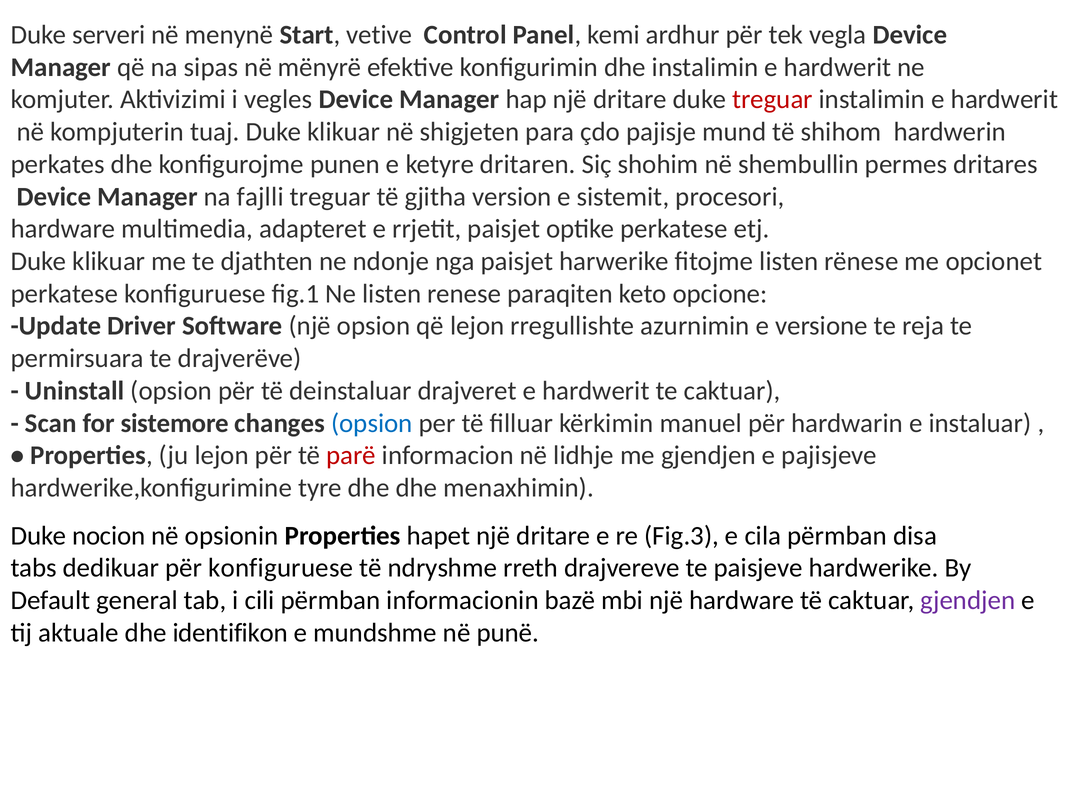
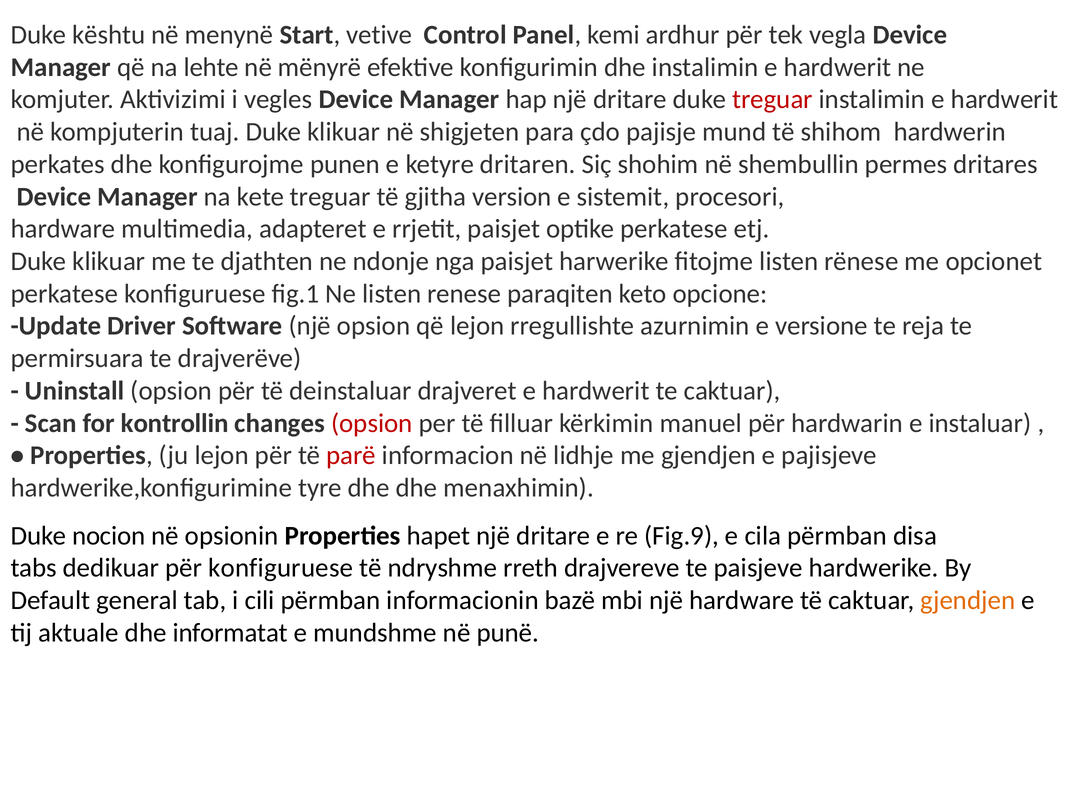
serveri: serveri -> kështu (109, 35)
sipas: sipas -> lehte (211, 67)
fajlli: fajlli -> kete (261, 197)
sistemore: sistemore -> kontrollin (175, 423)
opsion colour: blue -> red (372, 423)
Fig.3: Fig.3 -> Fig.9 (682, 536)
gjendjen colour: purple -> orange (968, 601)
identifikon: identifikon -> informatat (230, 633)
